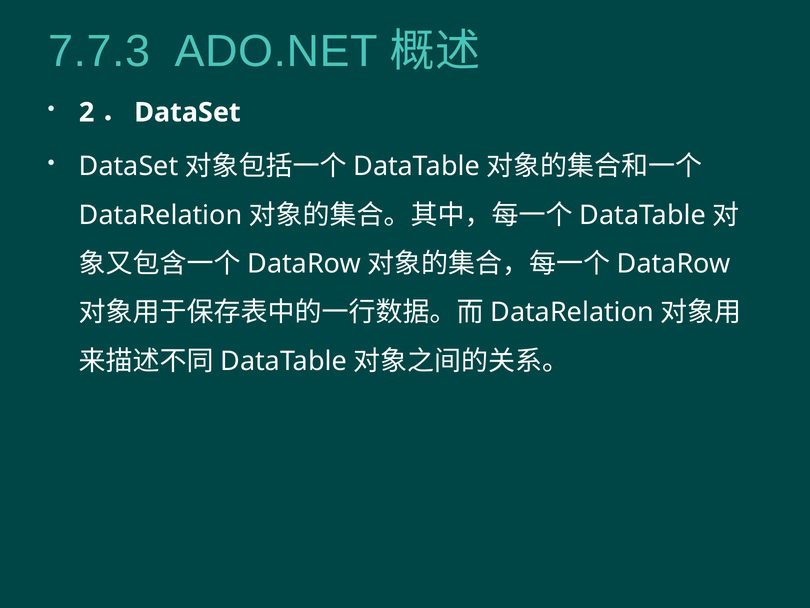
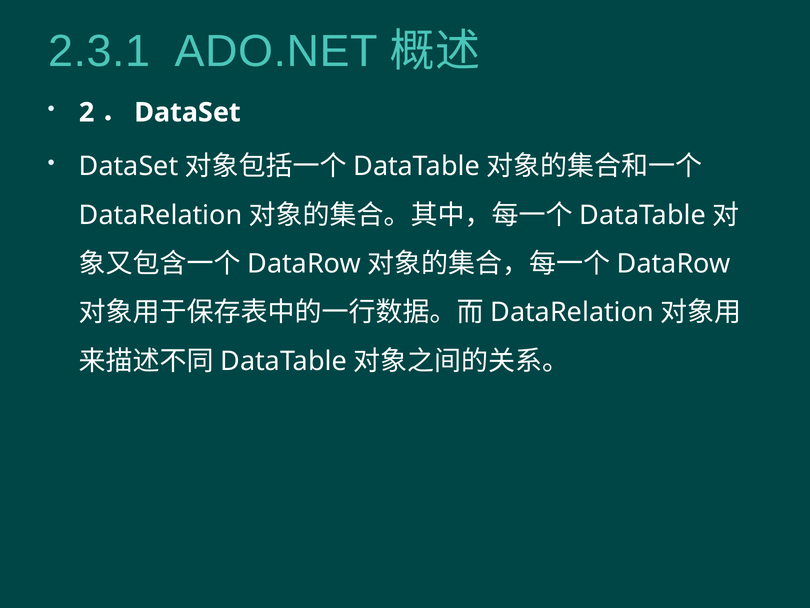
7.7.3: 7.7.3 -> 2.3.1 (99, 51)
